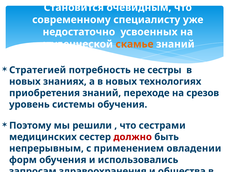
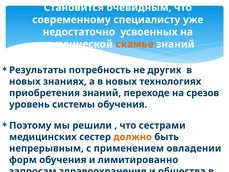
Стратегией: Стратегией -> Результаты (38, 70)
сестры: сестры -> других (164, 70)
должно colour: red -> orange (133, 137)
использовались: использовались -> лимитированно (138, 160)
